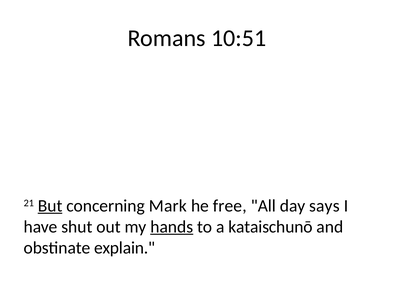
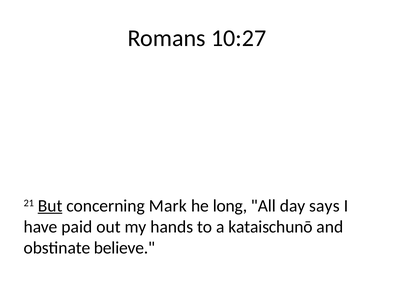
10:51: 10:51 -> 10:27 (239, 38)
free: free -> long (230, 205)
shut: shut -> paid (77, 226)
hands underline: present -> none (172, 226)
explain: explain -> believe (125, 247)
